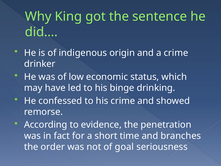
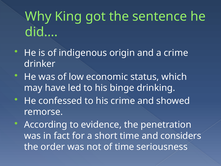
branches: branches -> considers (181, 136)
of goal: goal -> time (124, 147)
